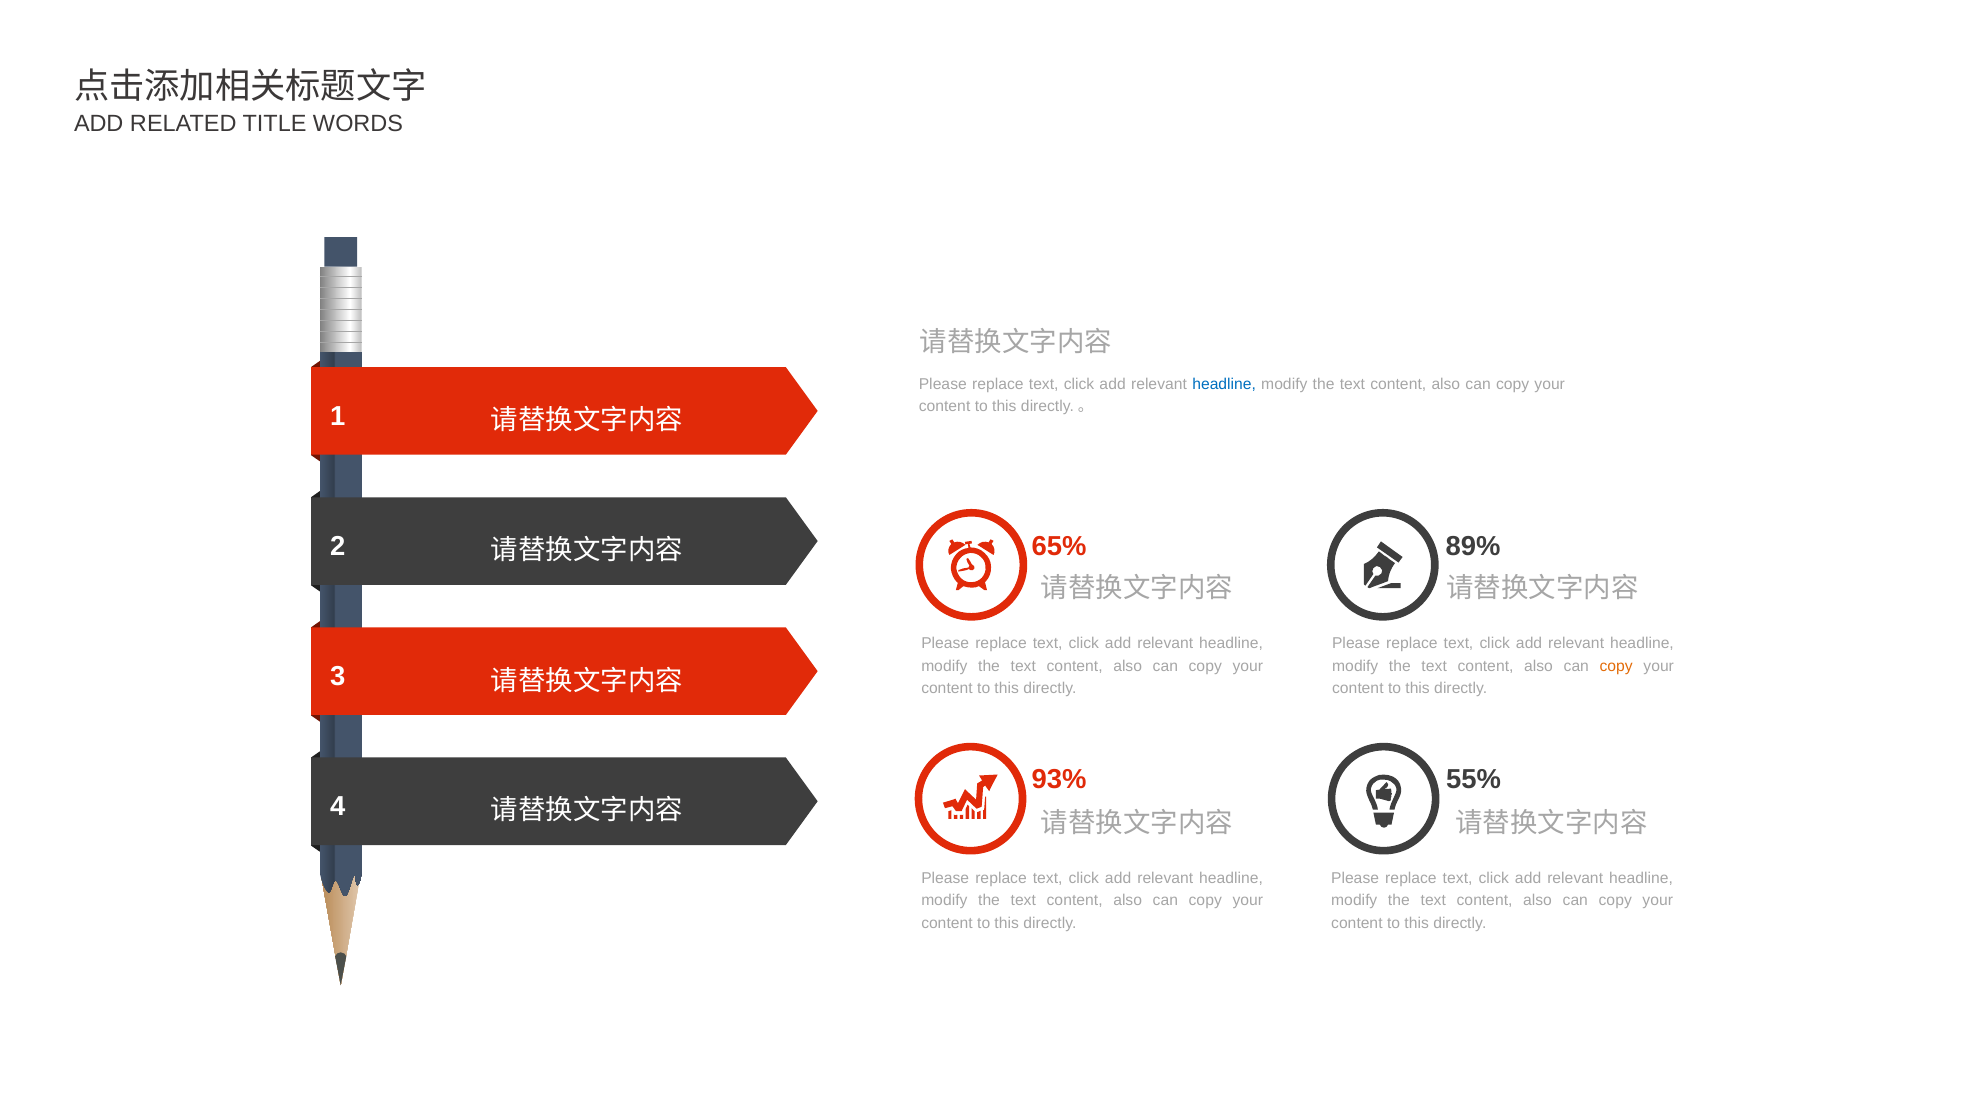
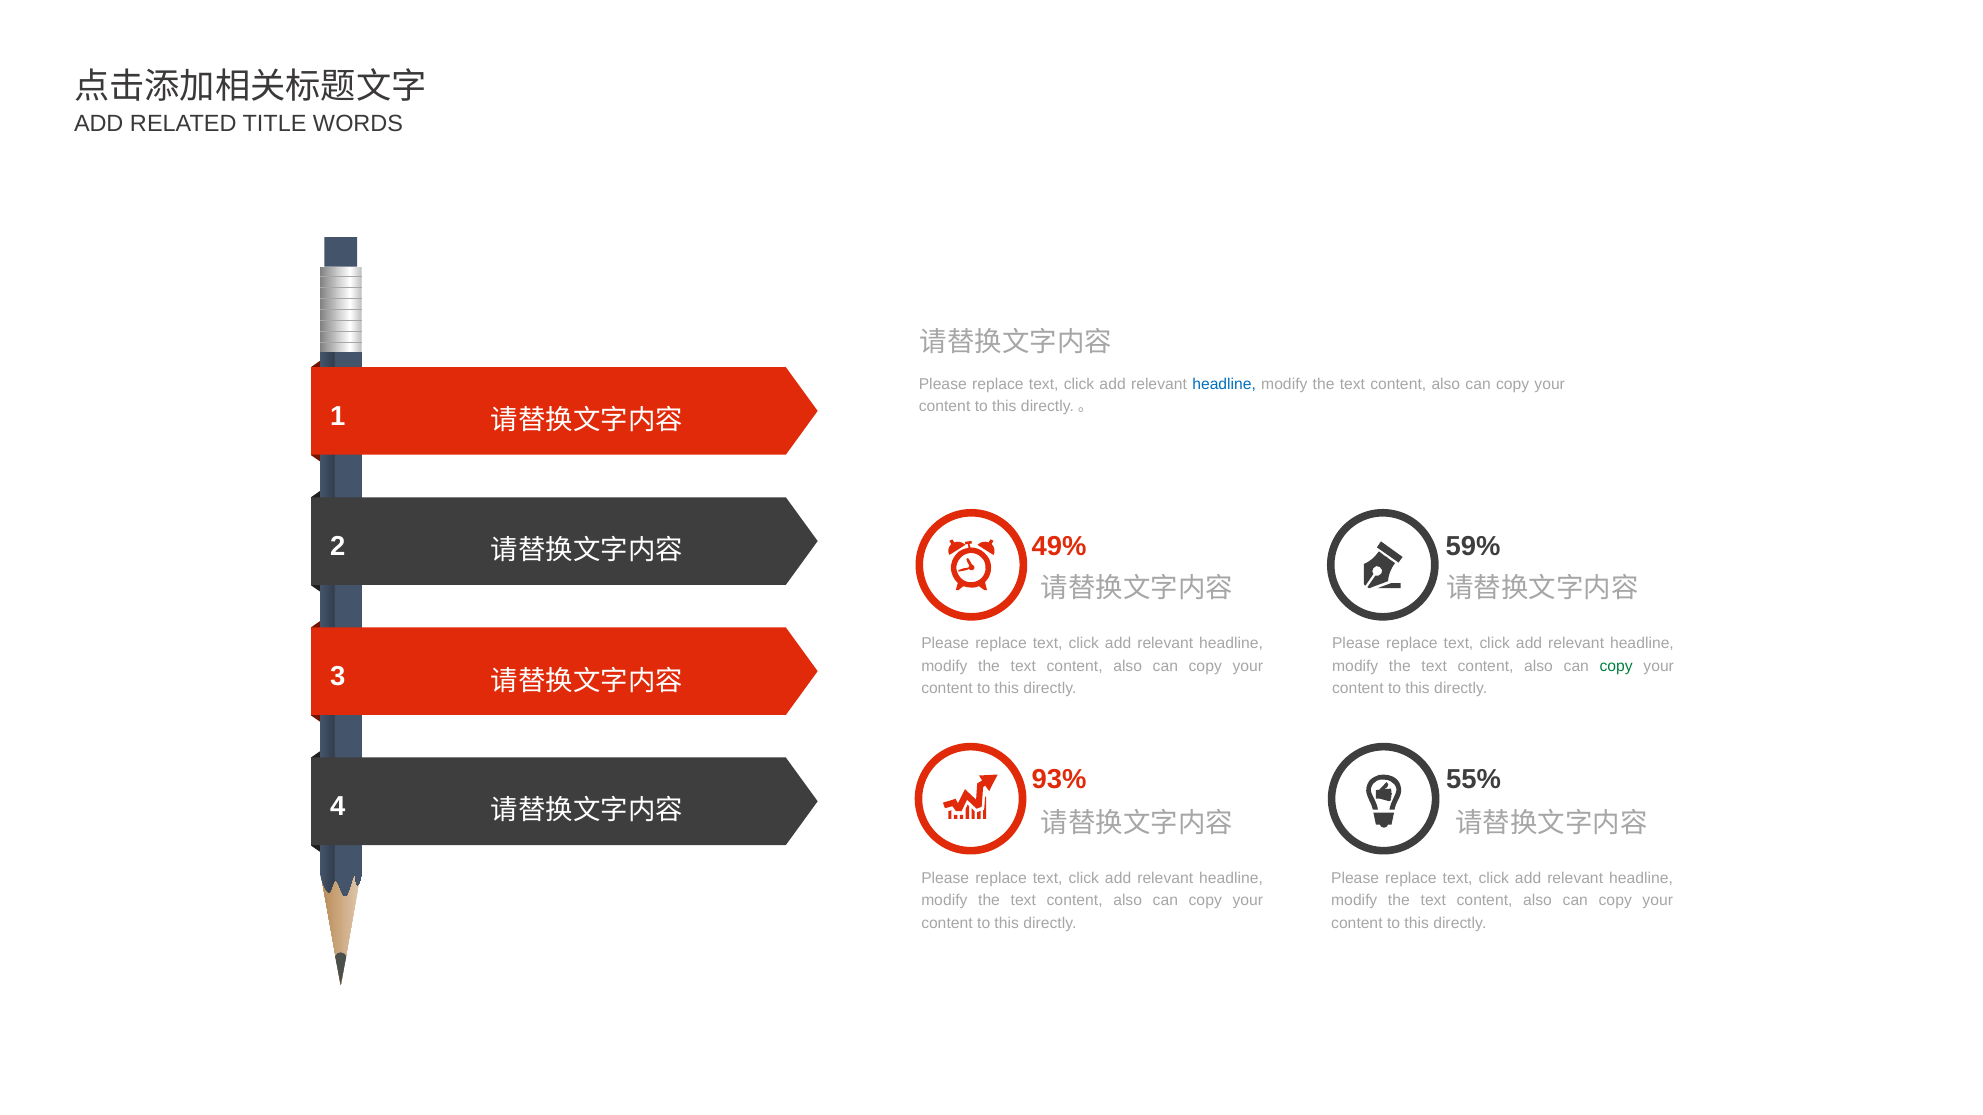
65%: 65% -> 49% (1059, 547)
89%: 89% -> 59% (1473, 547)
copy colour: orange -> green (1616, 666)
